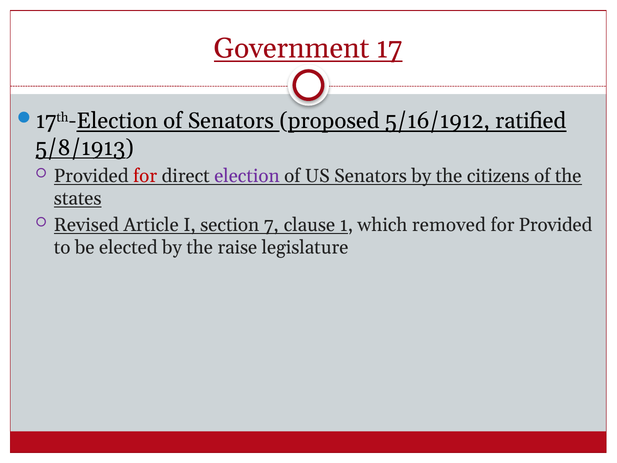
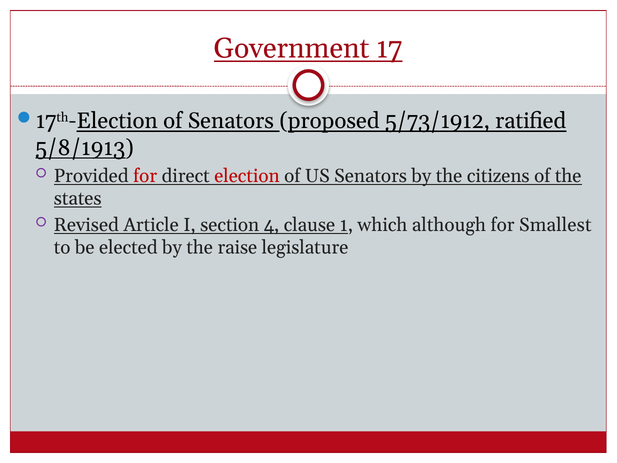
5/16/1912: 5/16/1912 -> 5/73/1912 (437, 121)
election colour: purple -> red (247, 176)
7: 7 -> 4 (272, 225)
removed: removed -> although (449, 225)
for Provided: Provided -> Smallest (555, 225)
